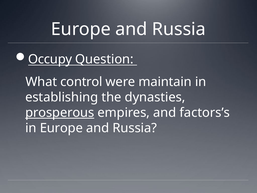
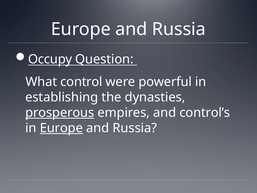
maintain: maintain -> powerful (165, 82)
factors’s: factors’s -> control’s (205, 113)
Europe underline: none -> present (61, 128)
